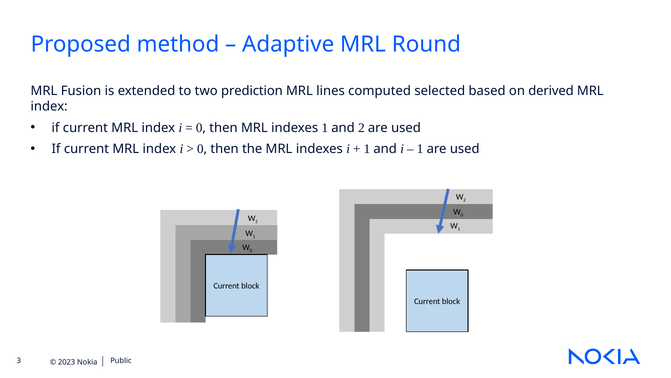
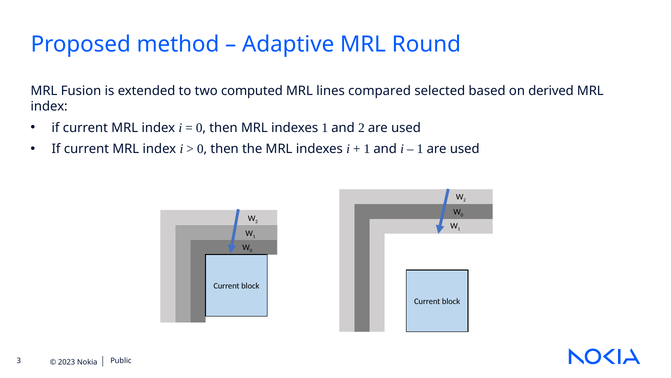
prediction: prediction -> computed (252, 91)
computed: computed -> compared (380, 91)
